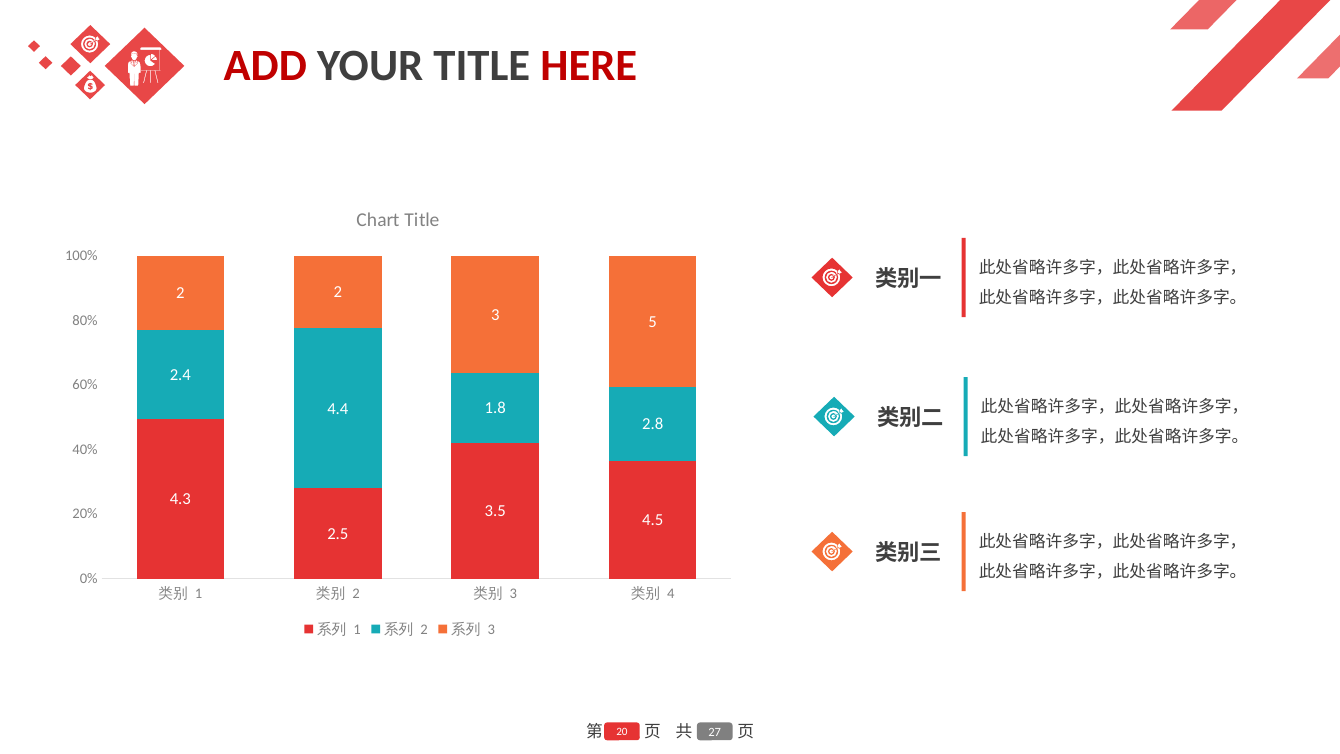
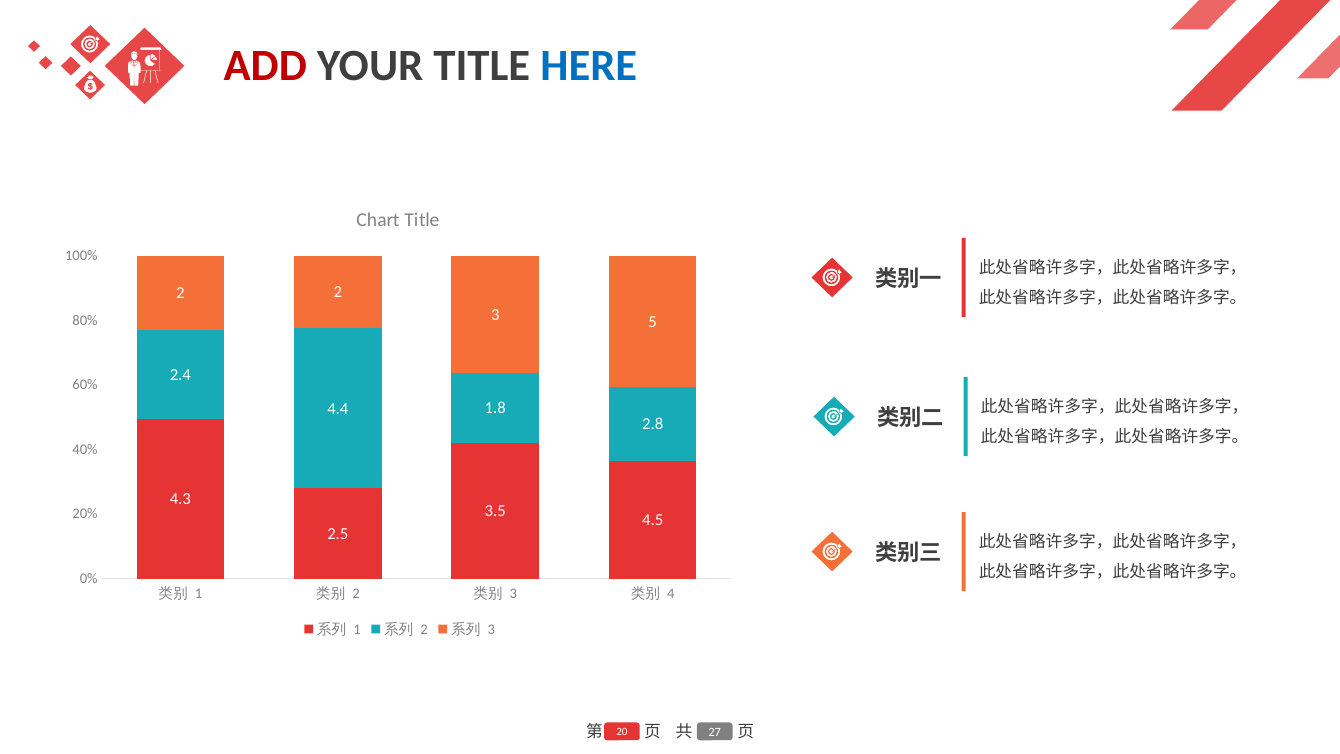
HERE colour: red -> blue (589, 66)
